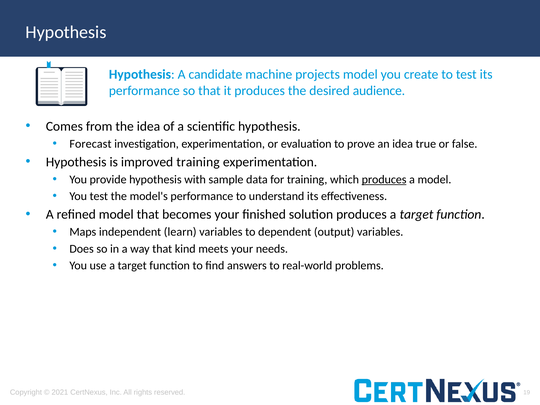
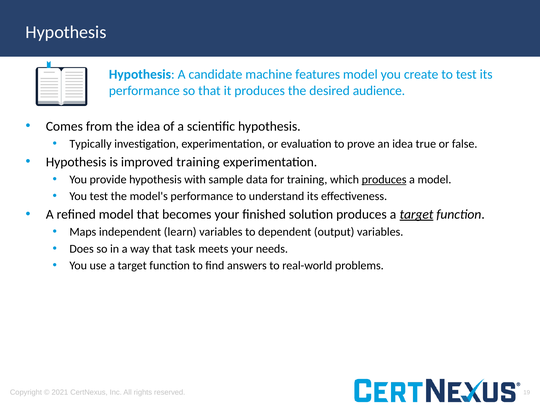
projects: projects -> features (318, 74)
Forecast: Forecast -> Typically (91, 144)
target underline: none -> present (417, 214)
kind: kind -> task (185, 249)
